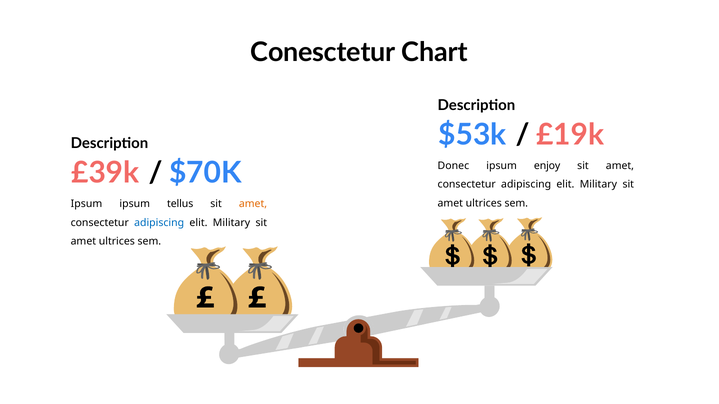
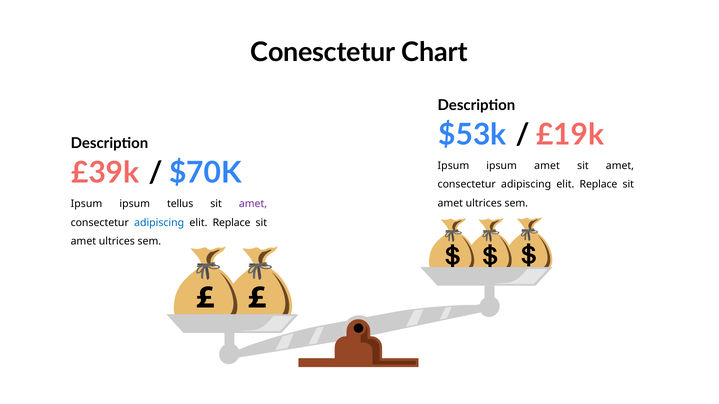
Donec: Donec -> Ipsum (453, 166)
ipsum enjoy: enjoy -> amet (547, 166)
Military: Military -> Replace (599, 185)
amet colour: orange -> purple (253, 204)
Military: Military -> Replace (232, 223)
